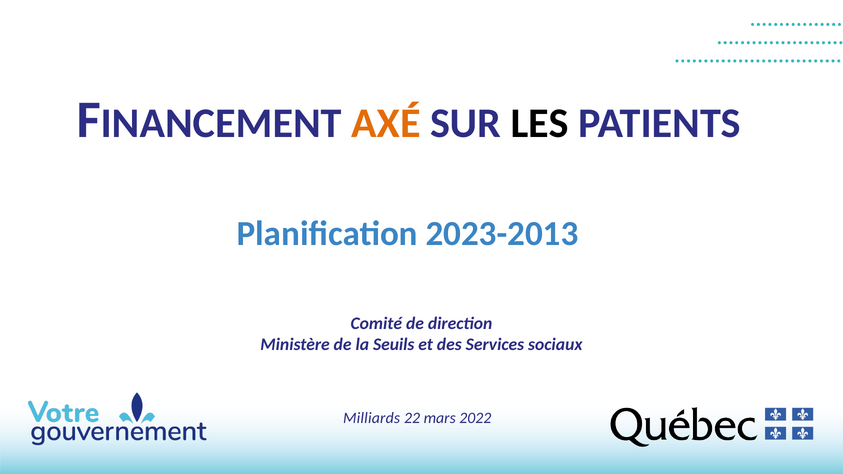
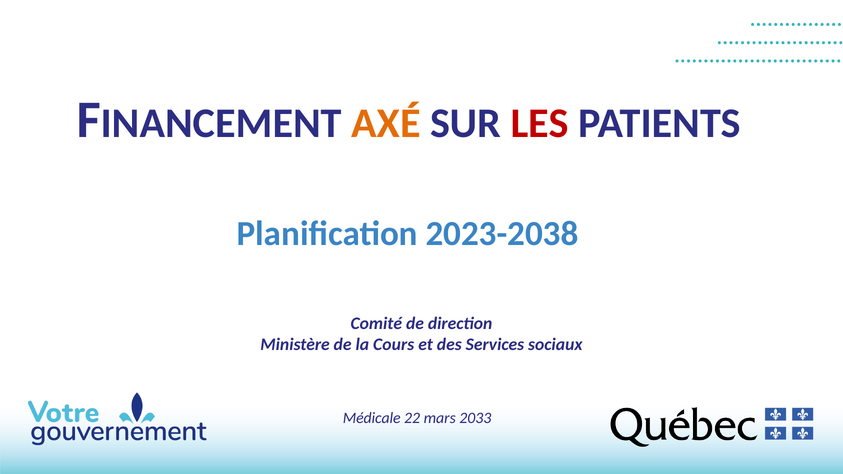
LES colour: black -> red (540, 123)
2023-2013: 2023-2013 -> 2023-2038 (502, 234)
Seuils: Seuils -> Cours (394, 345)
Milliards: Milliards -> Médicale (372, 418)
2022: 2022 -> 2033 (475, 418)
